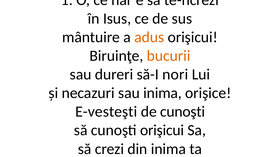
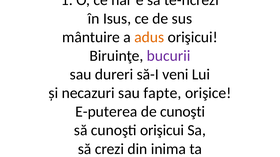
bucurii colour: orange -> purple (169, 56)
nori: nori -> veni (175, 75)
sau inima: inima -> fapte (162, 93)
E-vesteşti: E-vesteşti -> E-puterea (106, 112)
